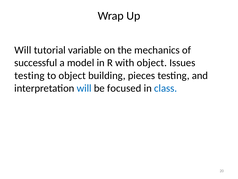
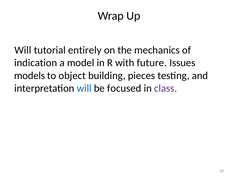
variable: variable -> entirely (85, 50)
successful: successful -> indication (36, 63)
with object: object -> future (152, 63)
testing: testing -> models (30, 75)
class colour: blue -> purple (166, 88)
